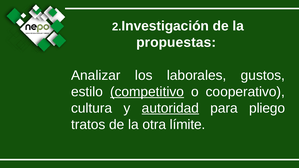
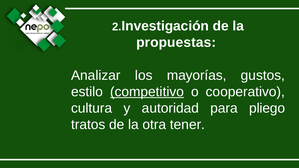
laborales: laborales -> mayorías (197, 75)
autoridad underline: present -> none (170, 108)
límite: límite -> tener (187, 125)
